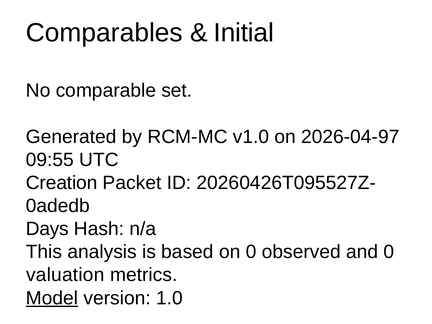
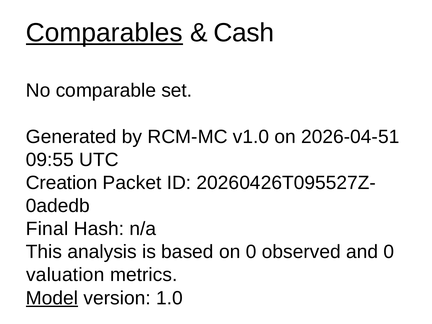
Comparables underline: none -> present (104, 33)
Initial: Initial -> Cash (244, 33)
2026-04-97: 2026-04-97 -> 2026-04-51 (350, 137)
Days: Days -> Final (47, 229)
